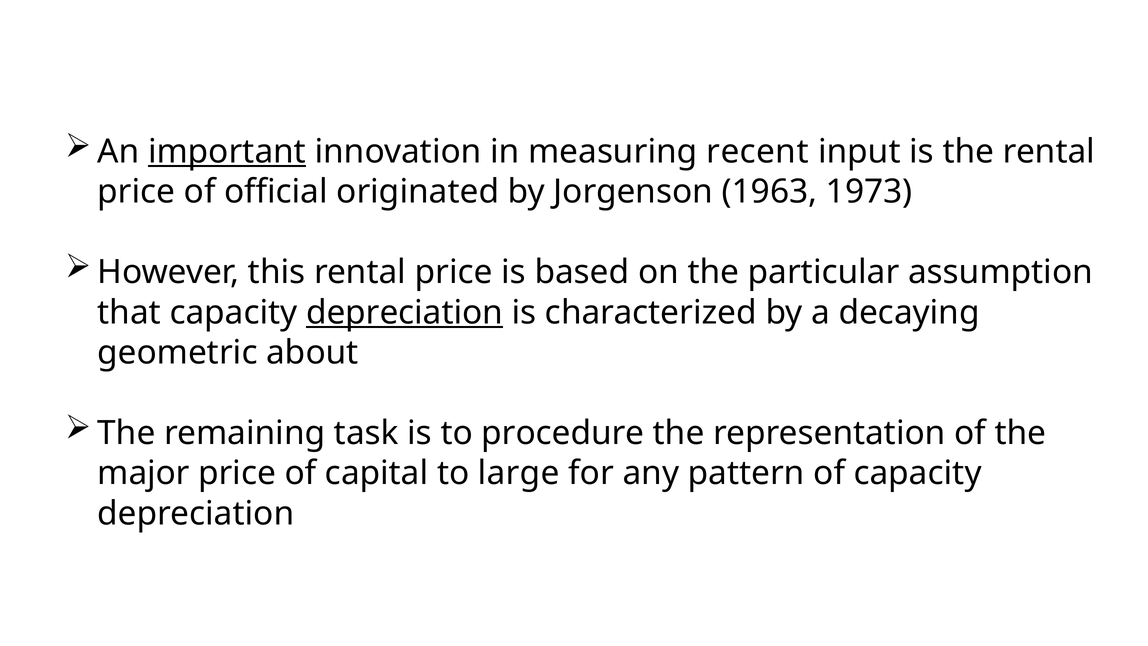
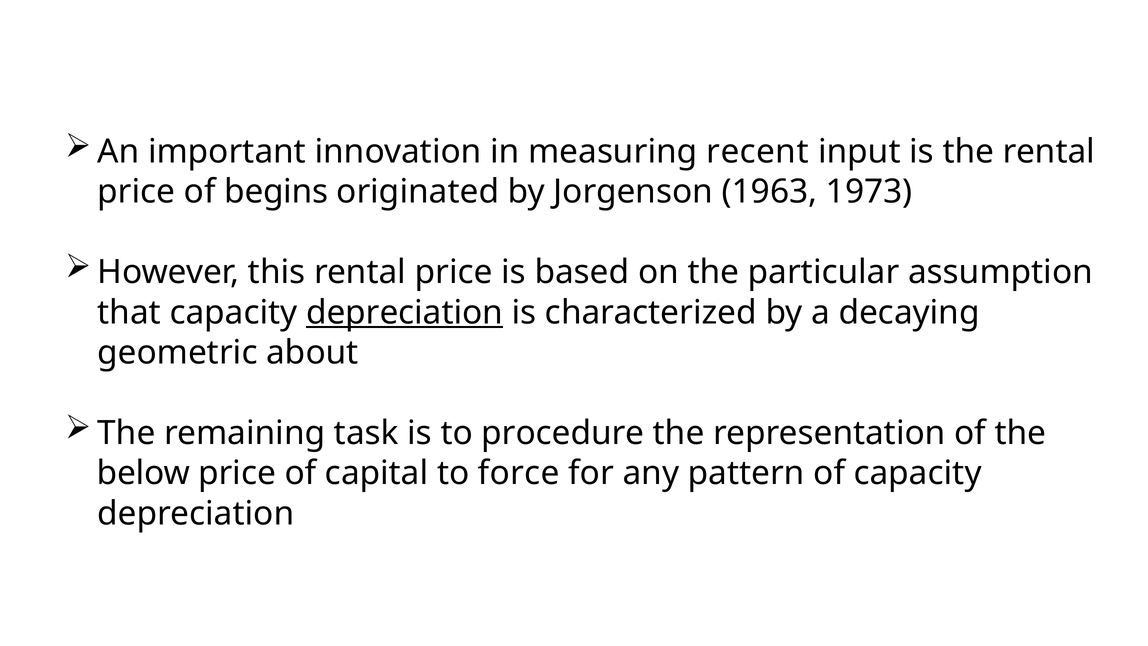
important underline: present -> none (227, 152)
official: official -> begins (276, 192)
major: major -> below (144, 473)
large: large -> force (519, 473)
